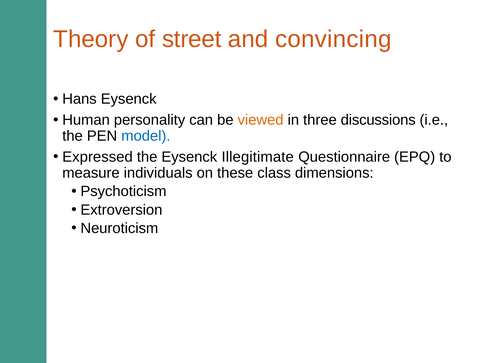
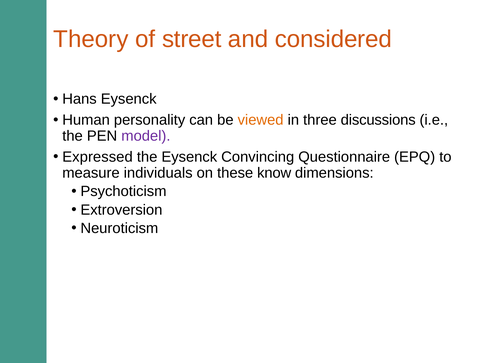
convincing: convincing -> considered (333, 39)
model colour: blue -> purple (146, 136)
Illegitimate: Illegitimate -> Convincing (258, 157)
class: class -> know (274, 173)
